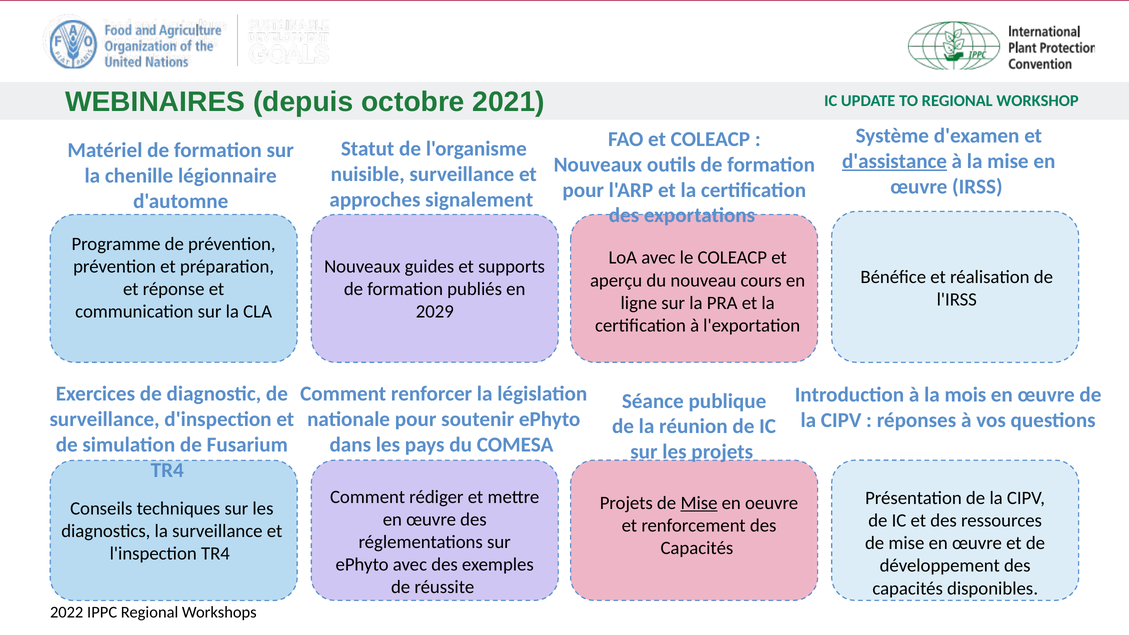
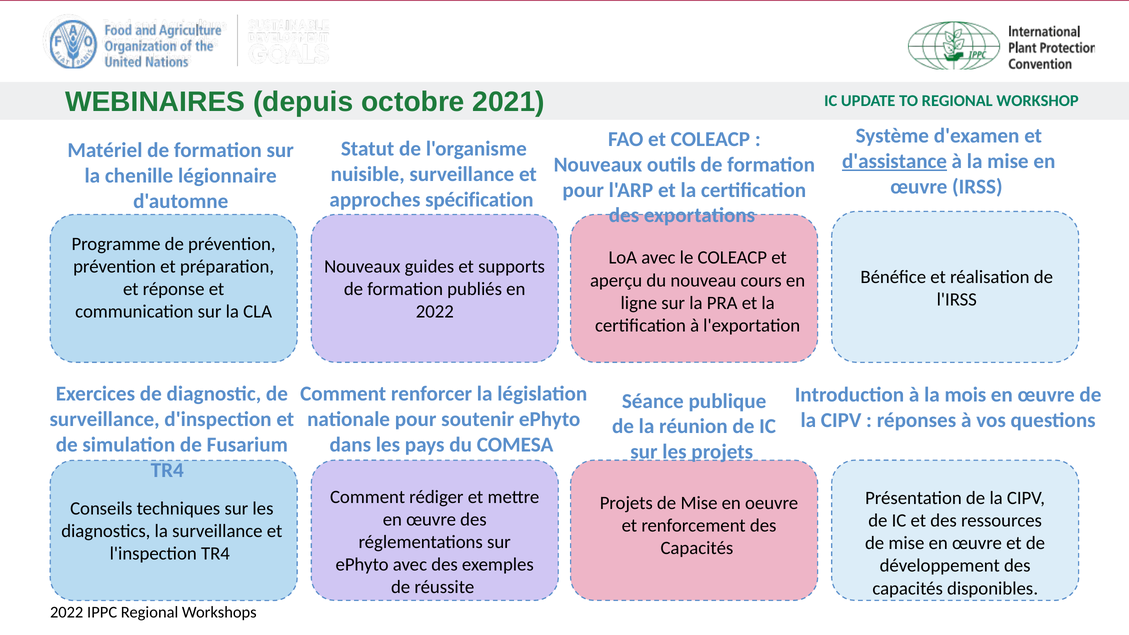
signalement: signalement -> spécification (479, 200)
2029: 2029 -> 2022 (435, 312)
Mise underline: present -> none (699, 503)
